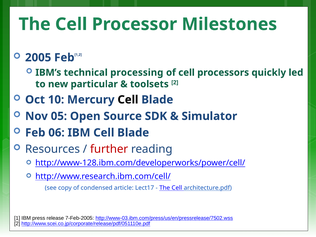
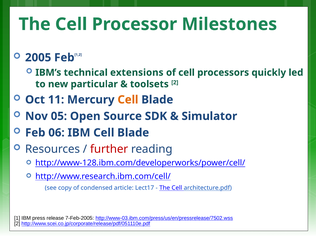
processing: processing -> extensions (137, 73)
10: 10 -> 11 (56, 100)
Cell colour: black -> orange (128, 100)
